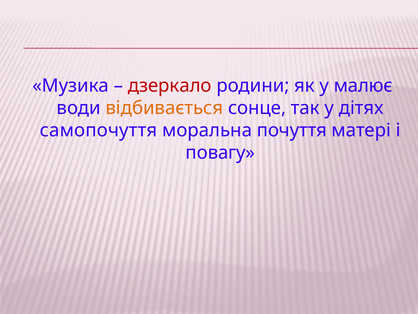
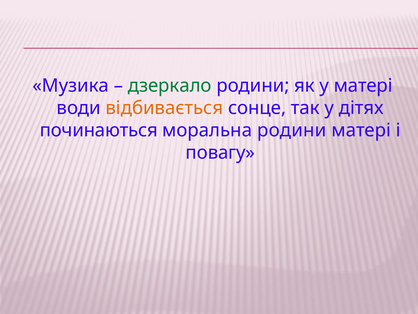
дзеркало colour: red -> green (170, 86)
у малює: малює -> матері (363, 86)
самопочуття: самопочуття -> починаються (99, 130)
моральна почуття: почуття -> родини (292, 130)
